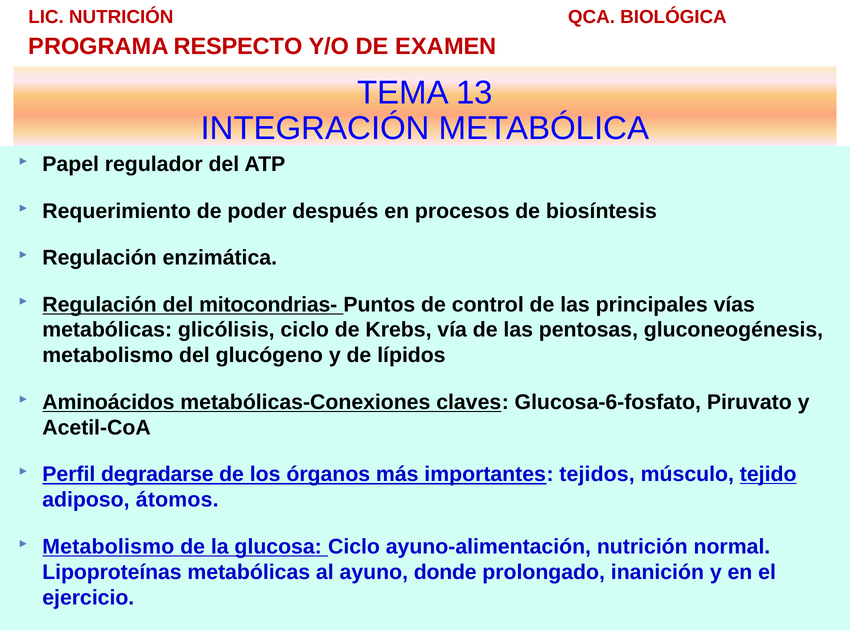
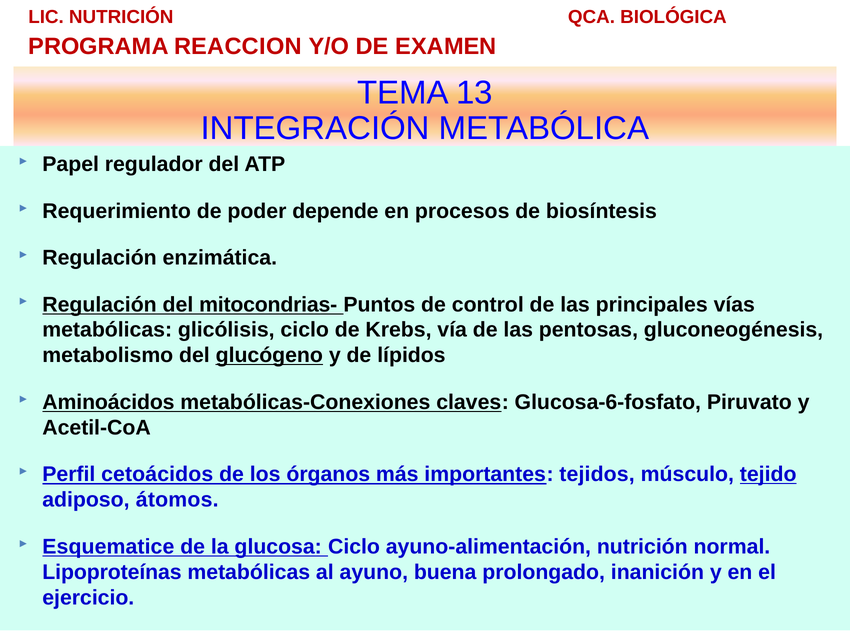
RESPECTO: RESPECTO -> REACCION (238, 47)
después: después -> depende (335, 211)
glucógeno underline: none -> present (269, 356)
degradarse: degradarse -> cetoácidos (157, 475)
Metabolismo: Metabolismo -> Esquematice (108, 547)
donde: donde -> buena (445, 572)
